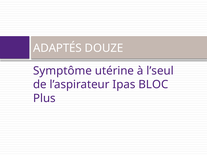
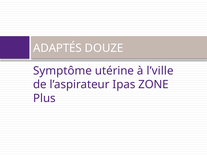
l’seul: l’seul -> l’ville (160, 71)
BLOC: BLOC -> ZONE (153, 85)
